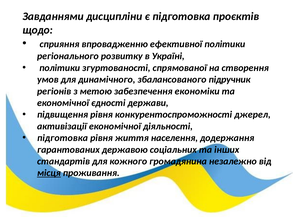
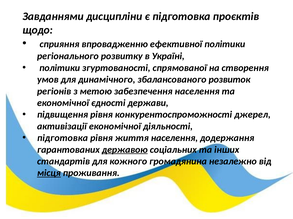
підручник: підручник -> розвиток (230, 80)
забезпечення економіки: економіки -> населення (197, 92)
державою underline: none -> present (125, 150)
